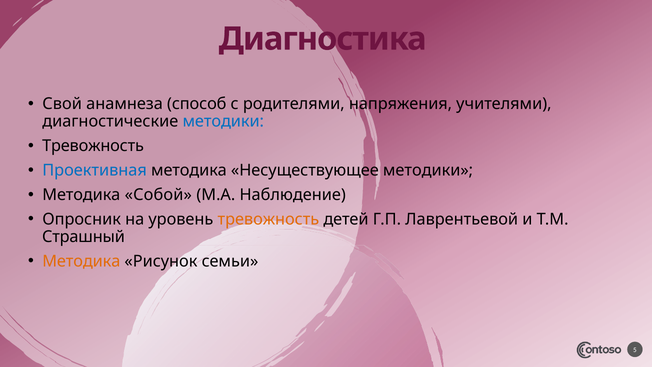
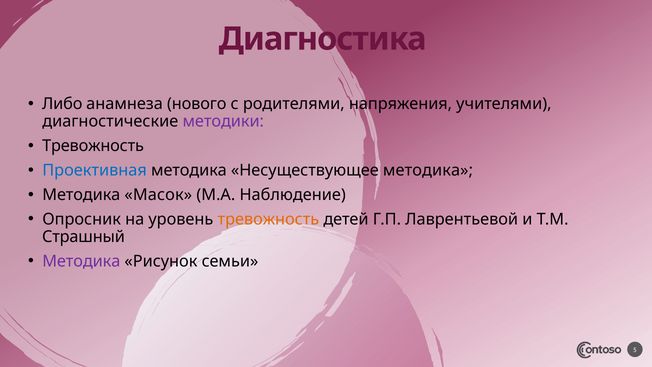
Свой: Свой -> Либо (62, 104)
способ: способ -> нового (197, 104)
методики colour: blue -> purple (223, 122)
Несуществующее методики: методики -> методика (428, 170)
Собой: Собой -> Масок (158, 195)
Методика colour: orange -> purple (81, 261)
